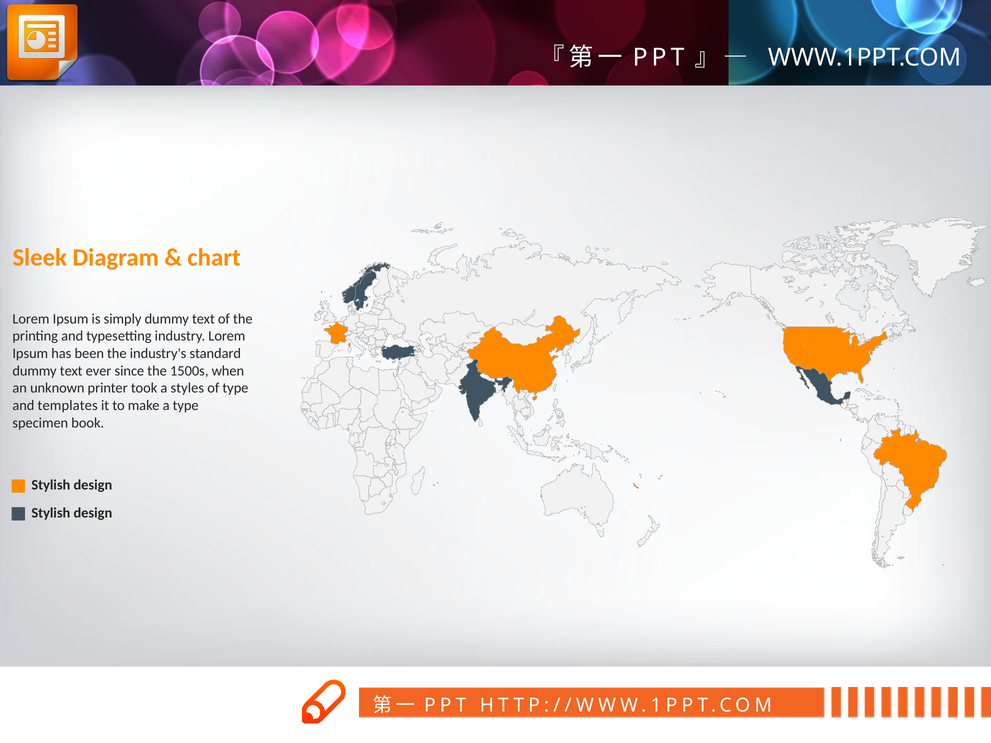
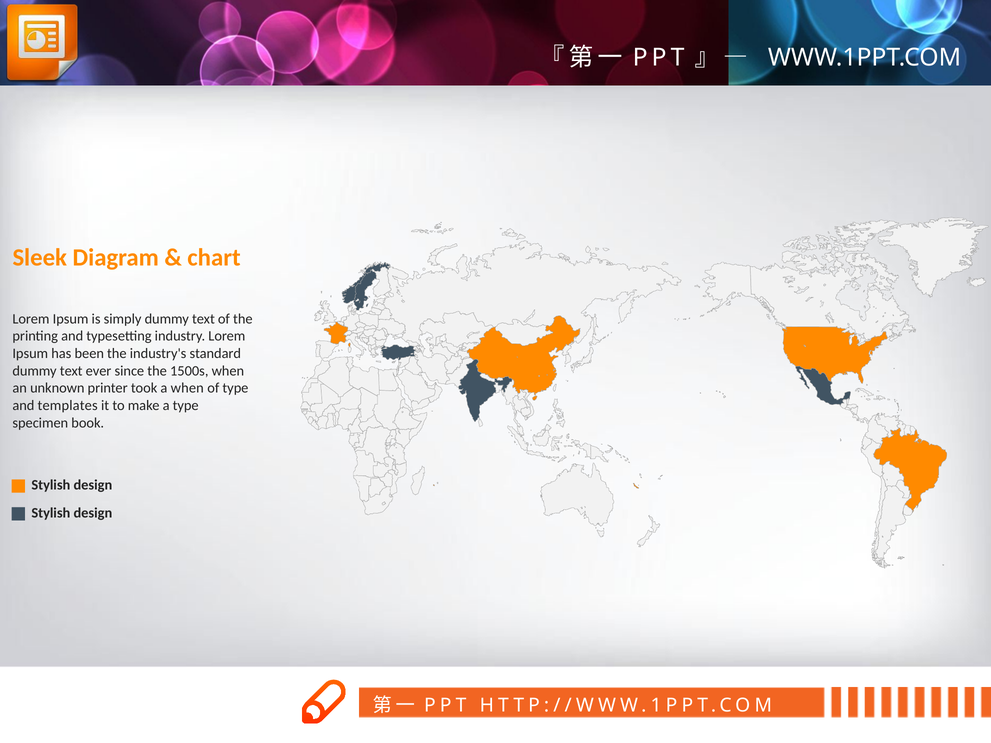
a styles: styles -> when (187, 388)
